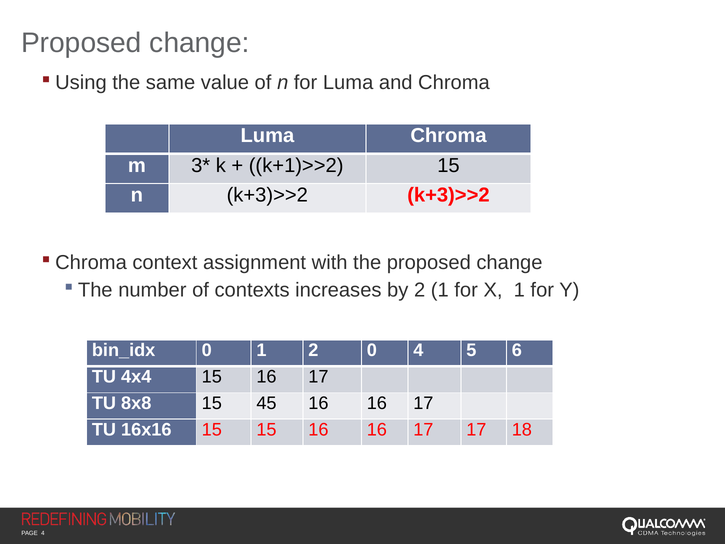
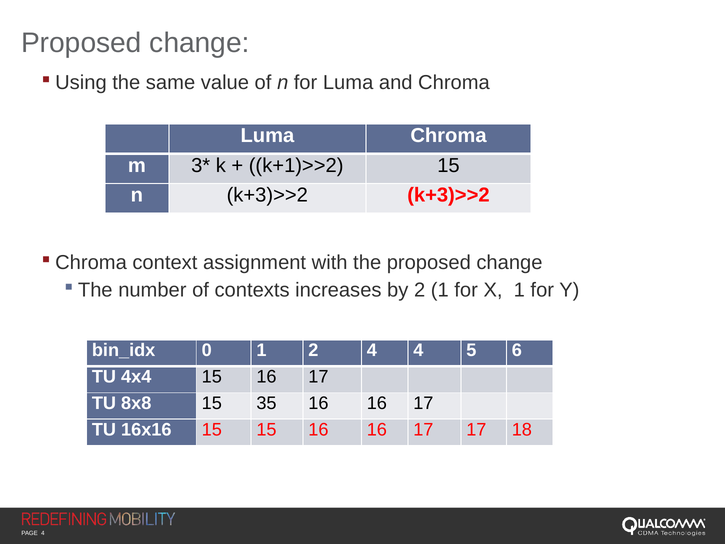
2 0: 0 -> 4 (372, 350)
45: 45 -> 35 (266, 403)
